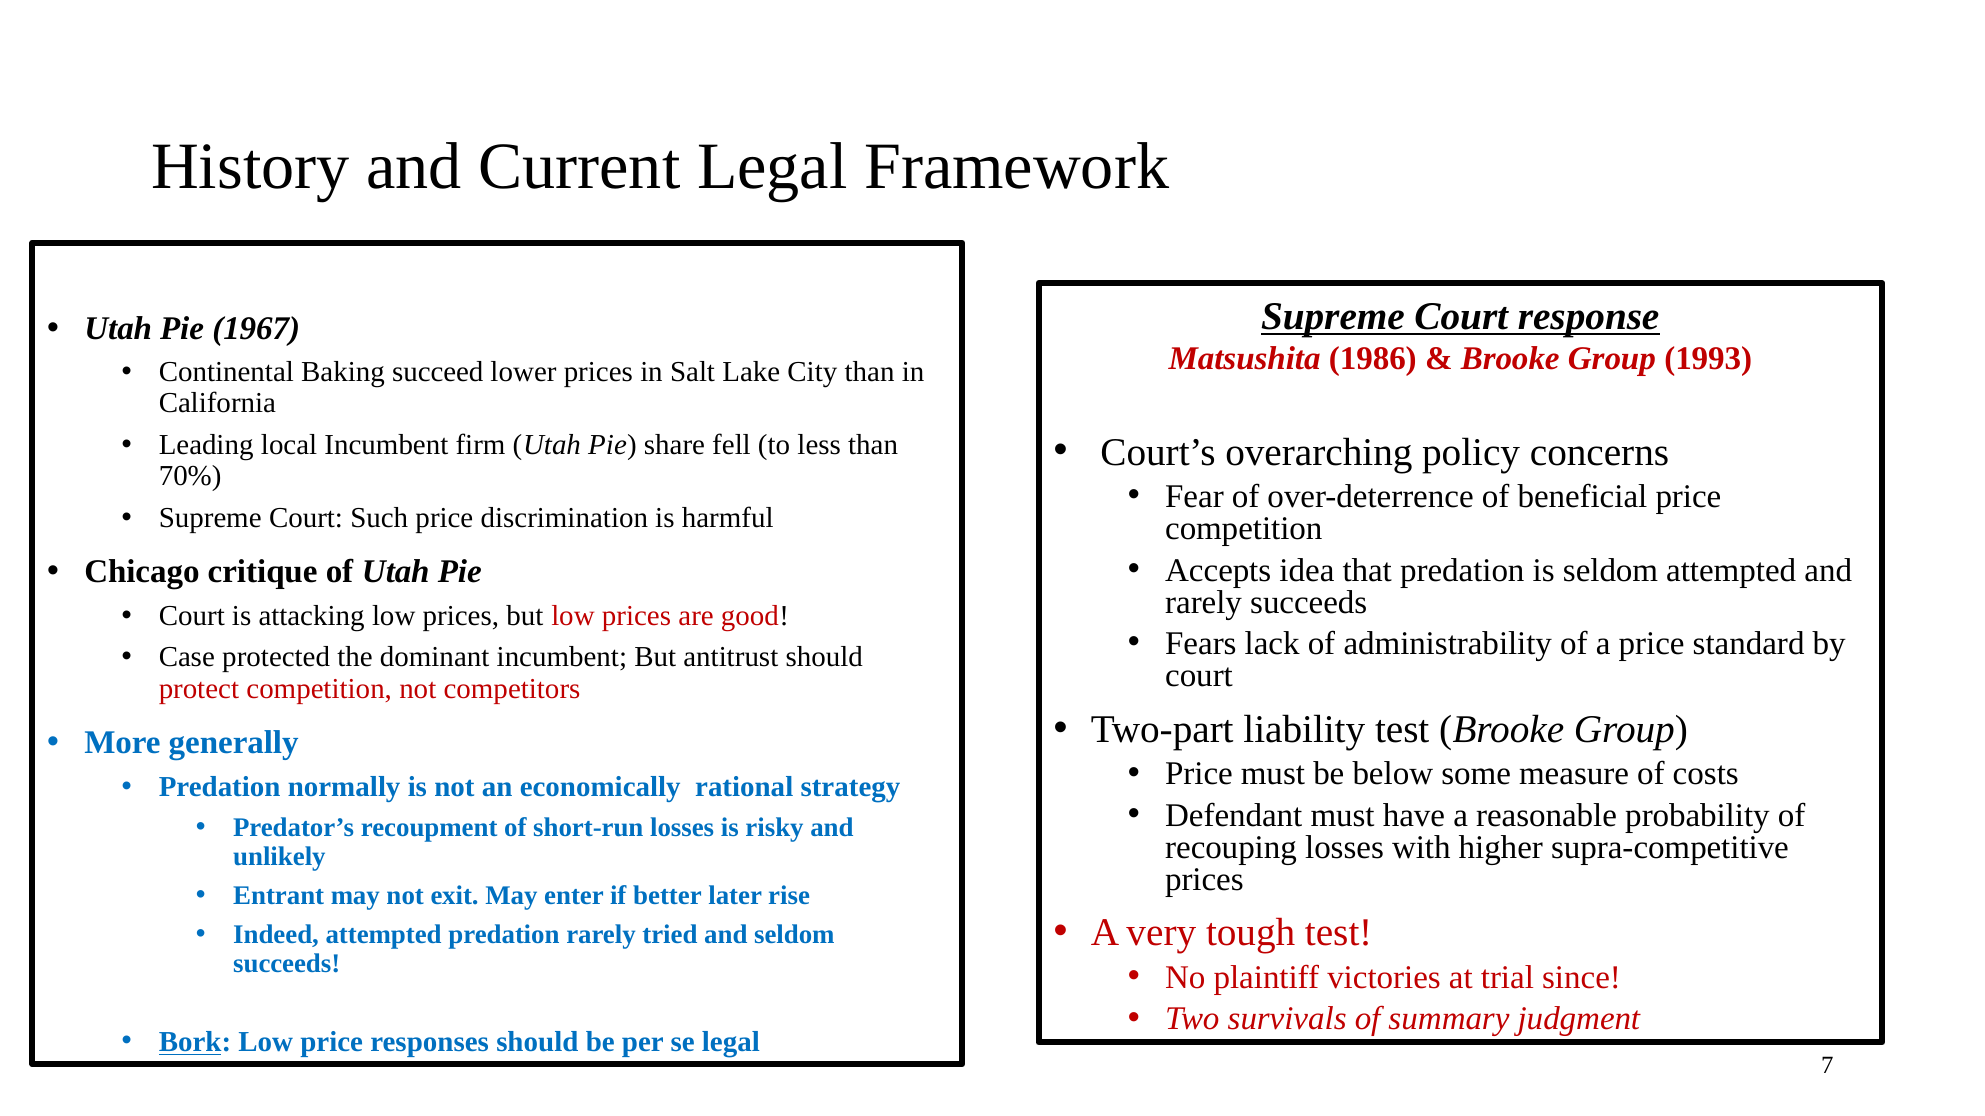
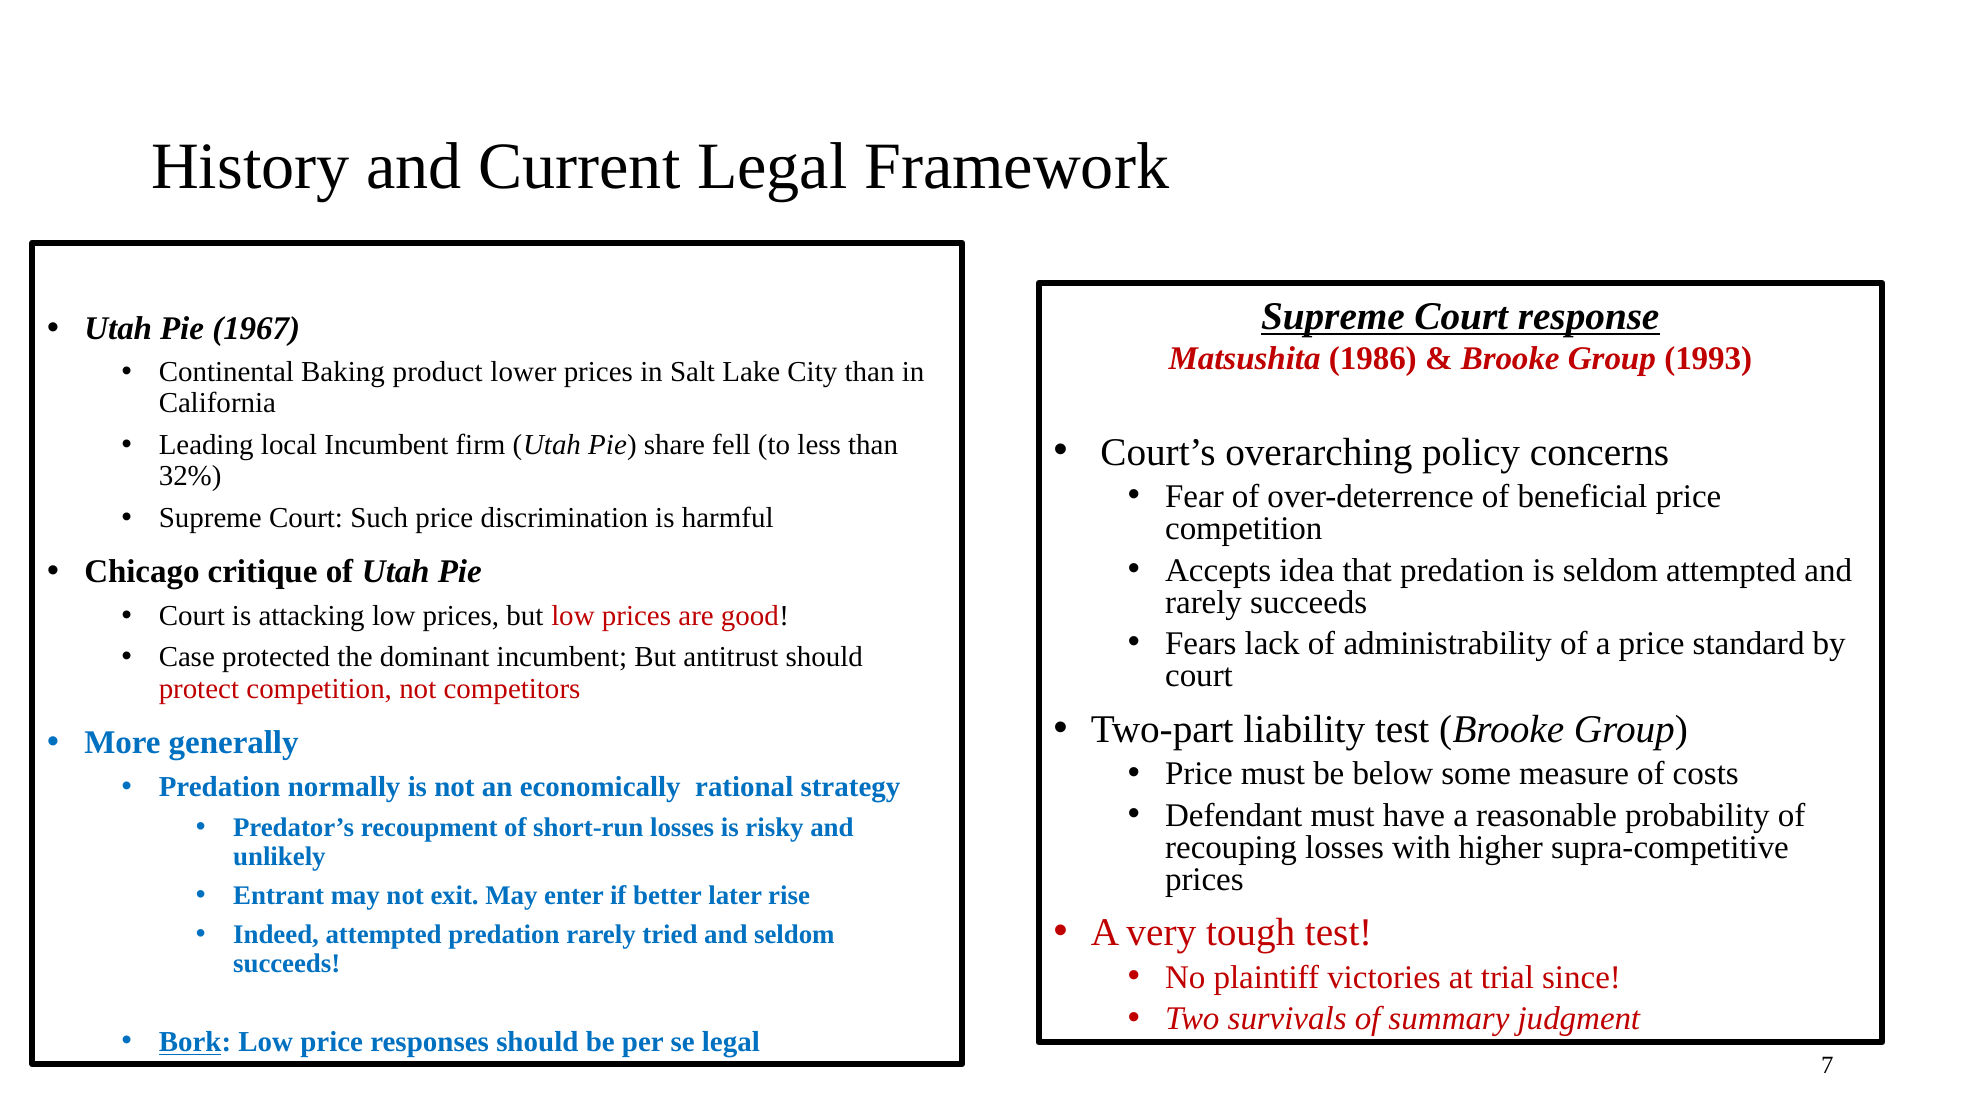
succeed: succeed -> product (438, 372)
70%: 70% -> 32% (190, 477)
